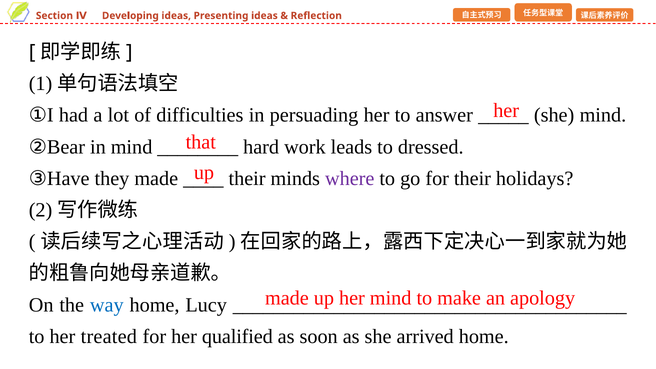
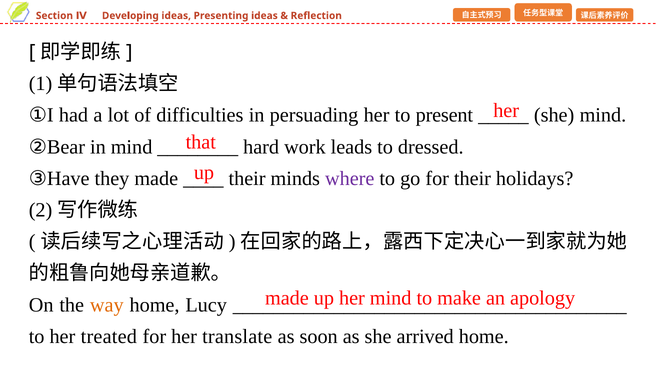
answer: answer -> present (444, 115)
way colour: blue -> orange (107, 305)
qualified: qualified -> translate (237, 336)
